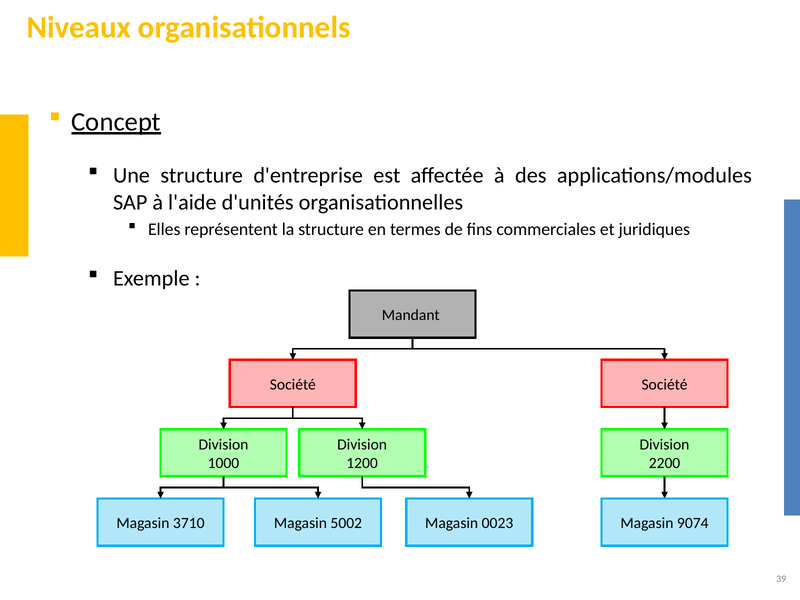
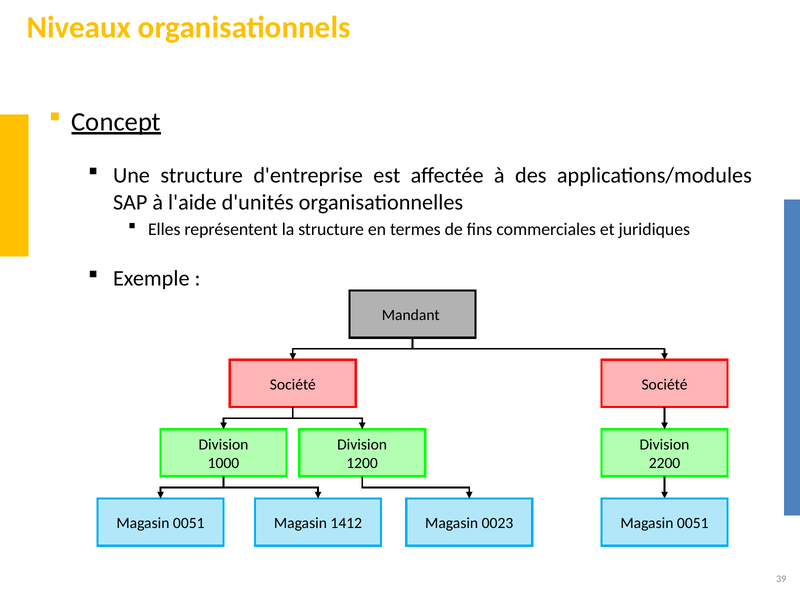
3710: 3710 -> 0051 (189, 523)
5002: 5002 -> 1412 (346, 523)
9074: 9074 -> 0051 (693, 523)
